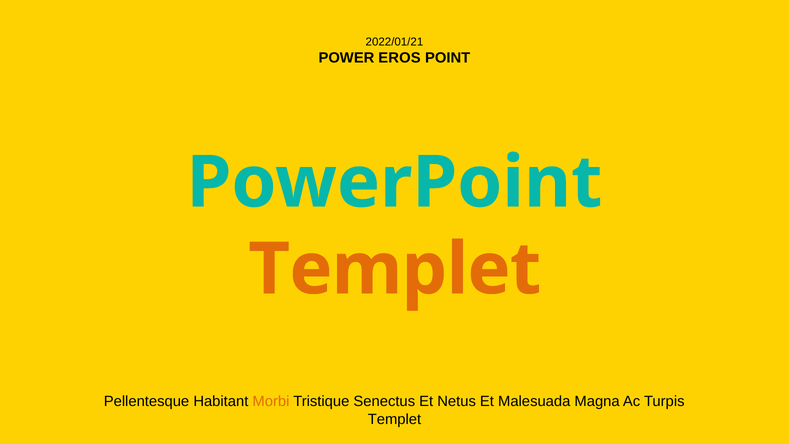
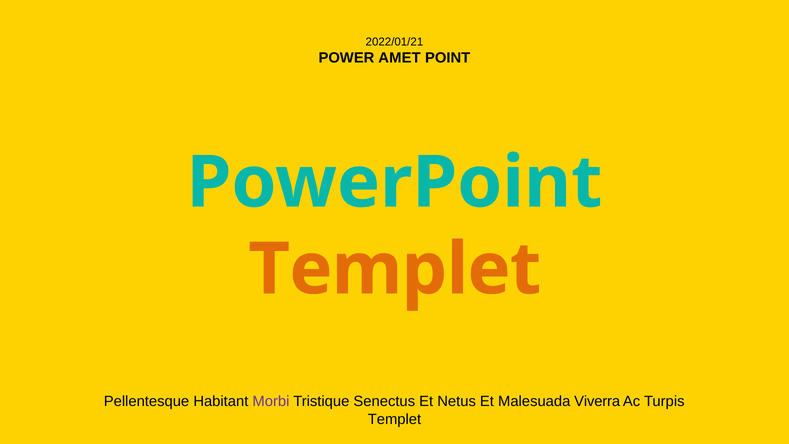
EROS: EROS -> AMET (400, 58)
Morbi colour: orange -> purple (271, 401)
Magna: Magna -> Viverra (597, 401)
